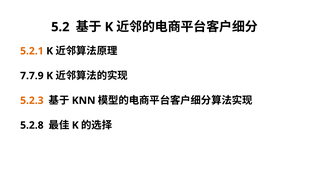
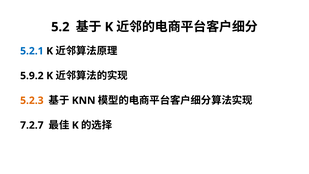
5.2.1 colour: orange -> blue (32, 51)
7.7.9: 7.7.9 -> 5.9.2 (32, 76)
5.2.8: 5.2.8 -> 7.2.7 (32, 125)
